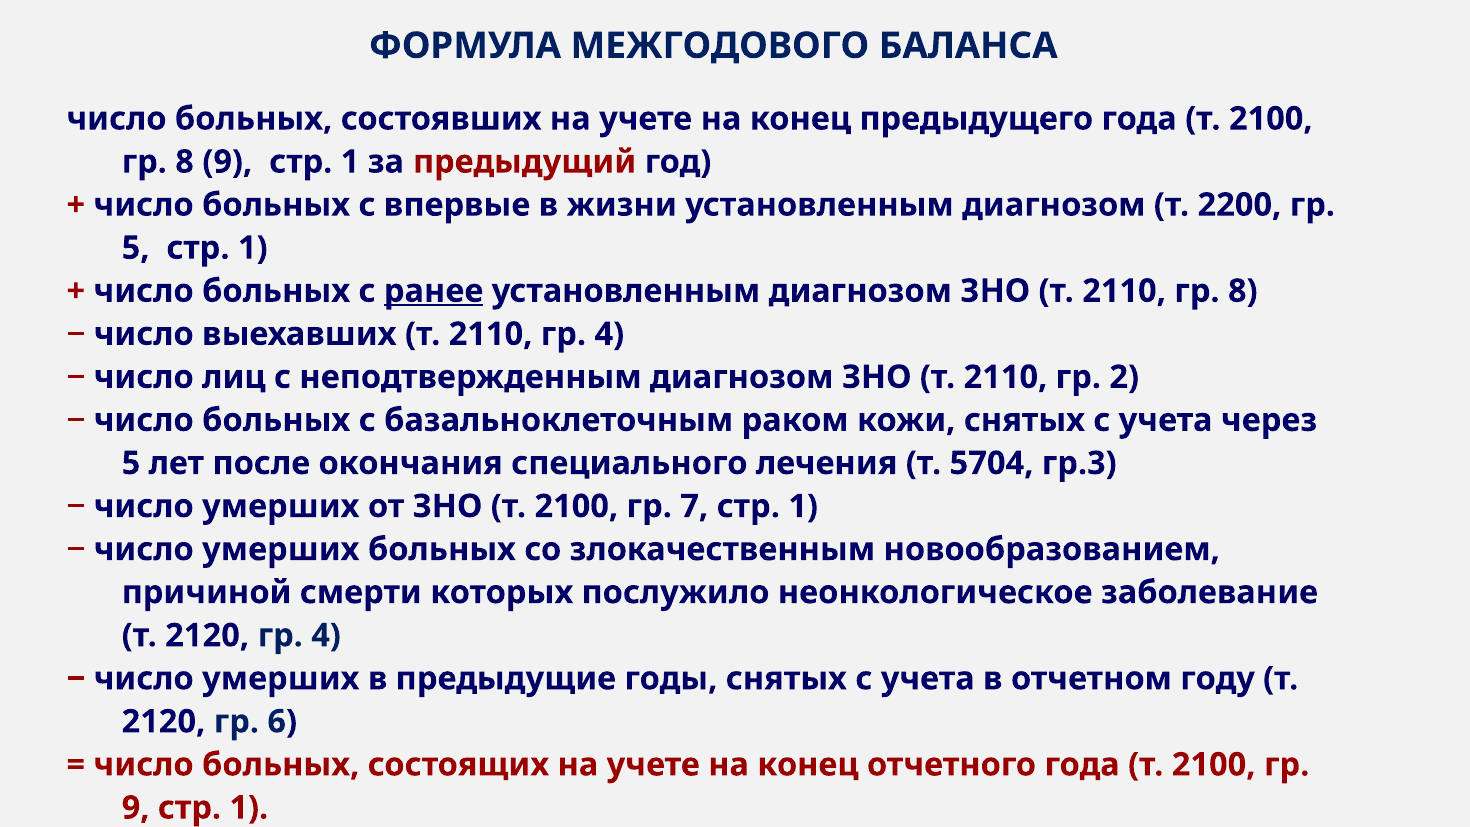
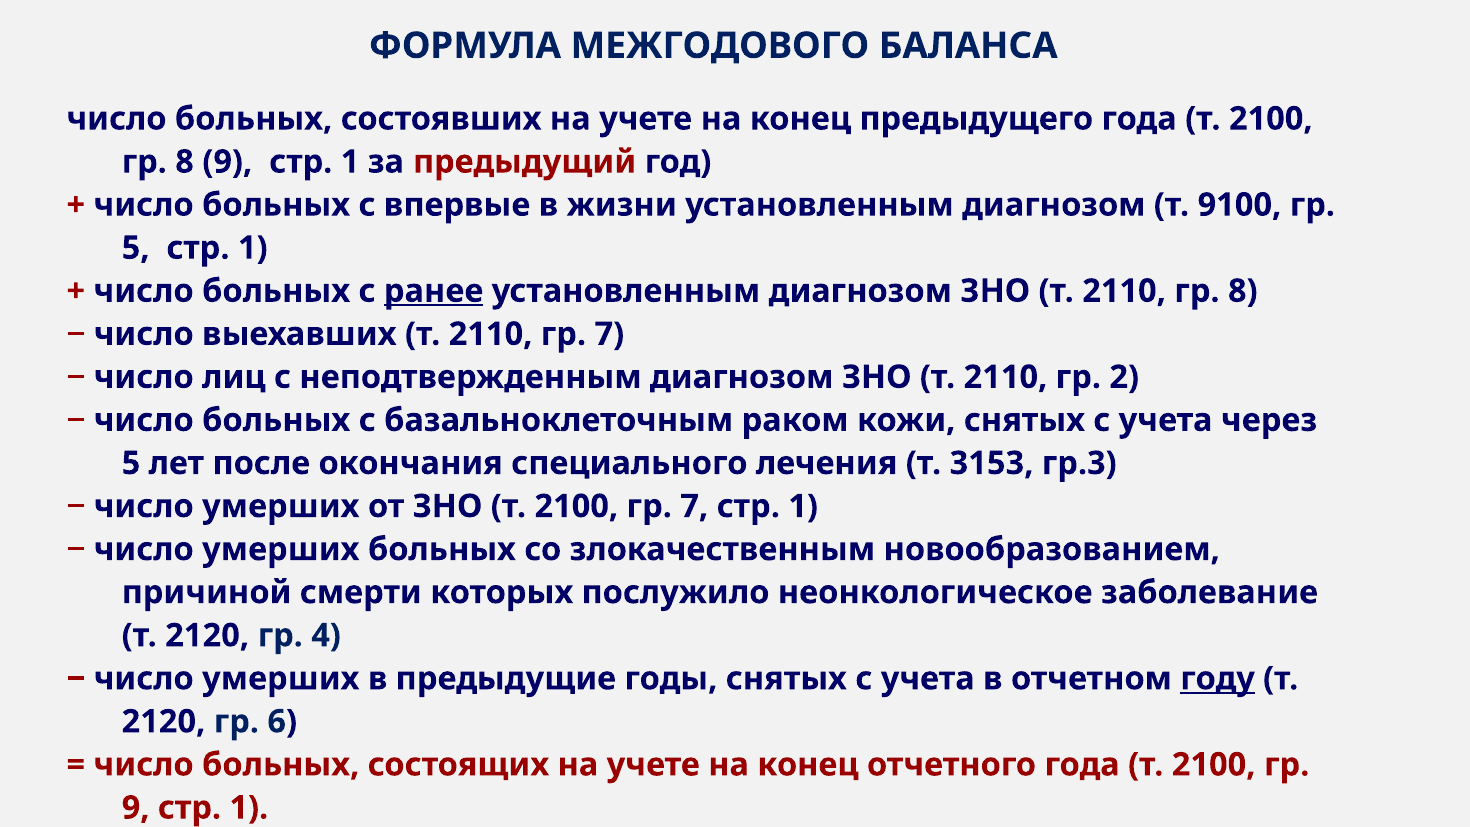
2200: 2200 -> 9100 (1239, 205)
2110 гр 4: 4 -> 7 (609, 334)
5704: 5704 -> 3153 (992, 463)
году underline: none -> present (1218, 679)
